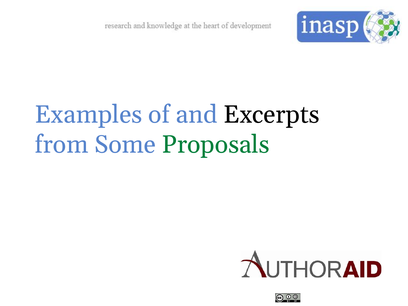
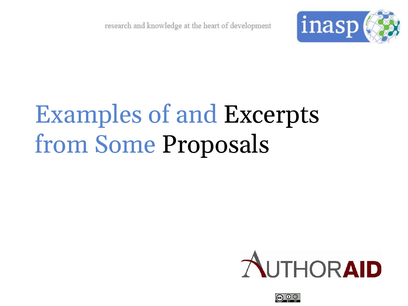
Proposals colour: green -> black (216, 145)
